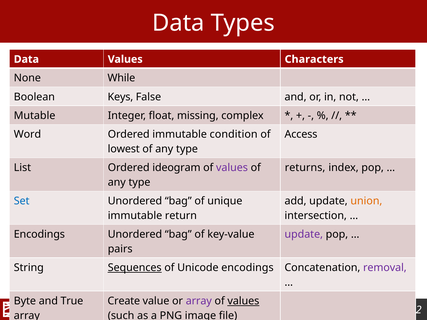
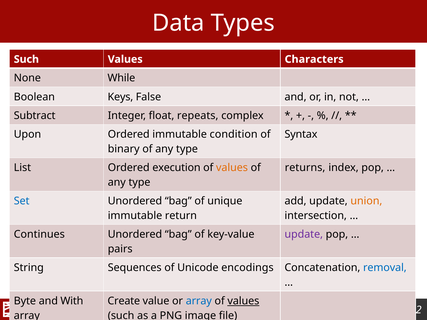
Data: Data -> Such (26, 59)
Mutable: Mutable -> Subtract (35, 116)
missing: missing -> repeats (198, 116)
Word: Word -> Upon (27, 135)
Access: Access -> Syntax (301, 135)
lowest: lowest -> binary (124, 149)
ideogram: ideogram -> execution (176, 168)
values colour: purple -> orange (232, 168)
Encodings: Encodings -> Continues (39, 235)
Sequences underline: present -> none (135, 268)
removal colour: purple -> blue (385, 268)
True: True -> With (72, 301)
array colour: purple -> blue (199, 301)
